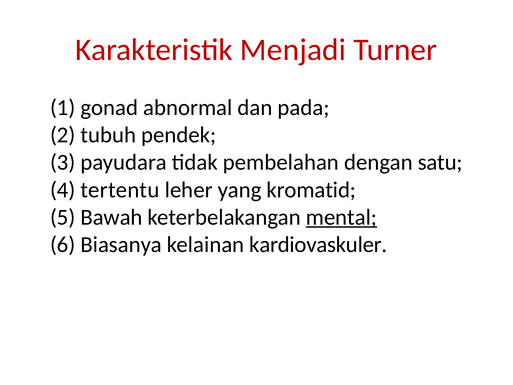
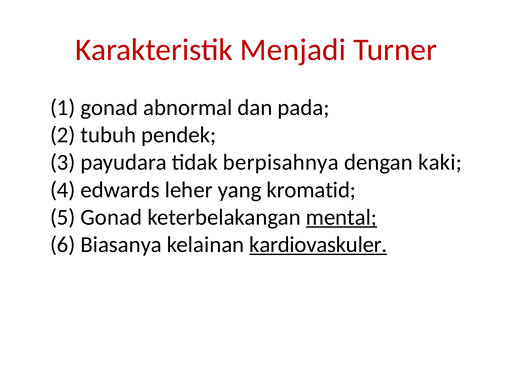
pembelahan: pembelahan -> berpisahnya (281, 162)
satu: satu -> kaki (440, 162)
tertentu: tertentu -> edwards (120, 190)
5 Bawah: Bawah -> Gonad (111, 217)
kardiovaskuler underline: none -> present (318, 244)
